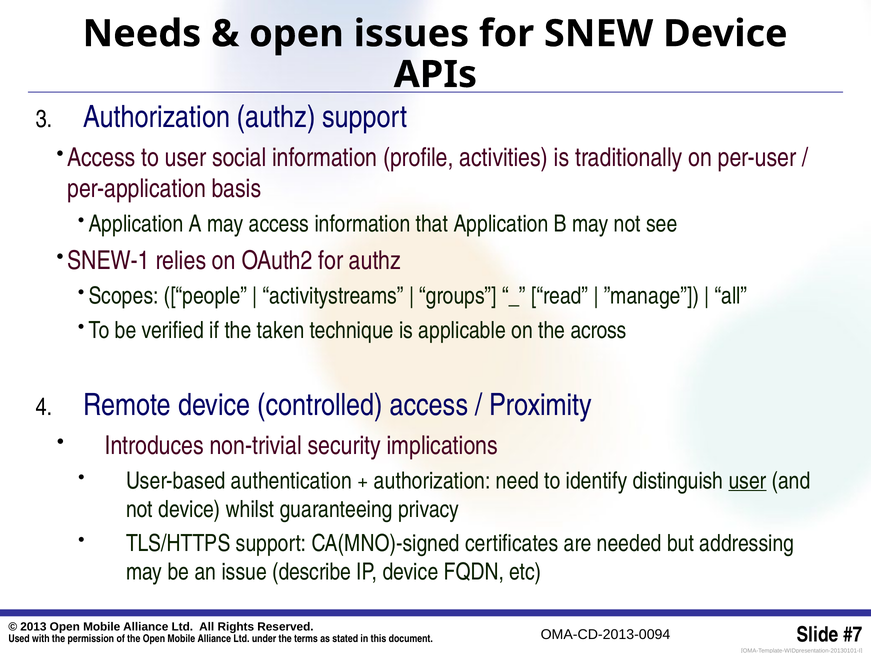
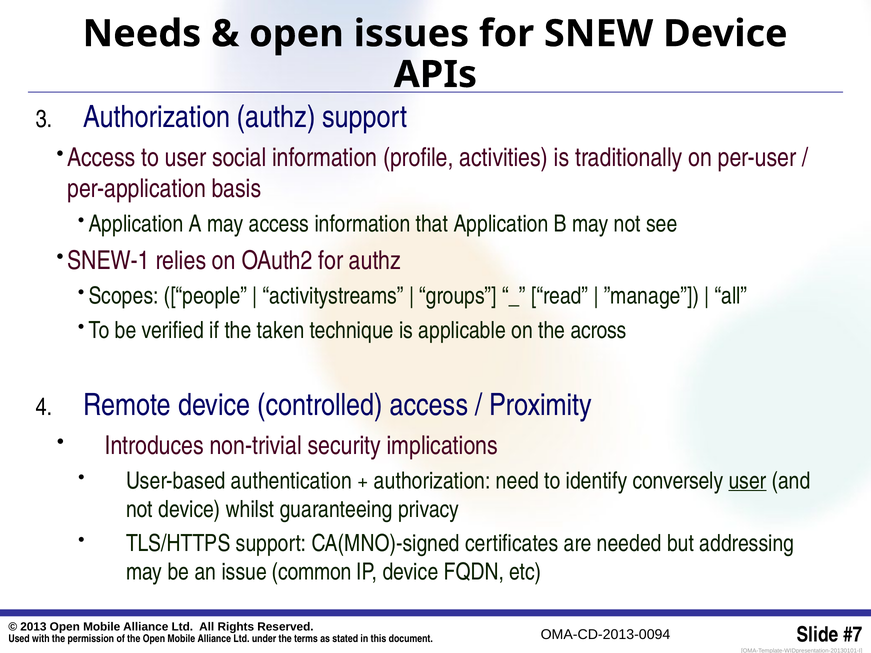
distinguish: distinguish -> conversely (678, 481)
describe: describe -> common (312, 572)
